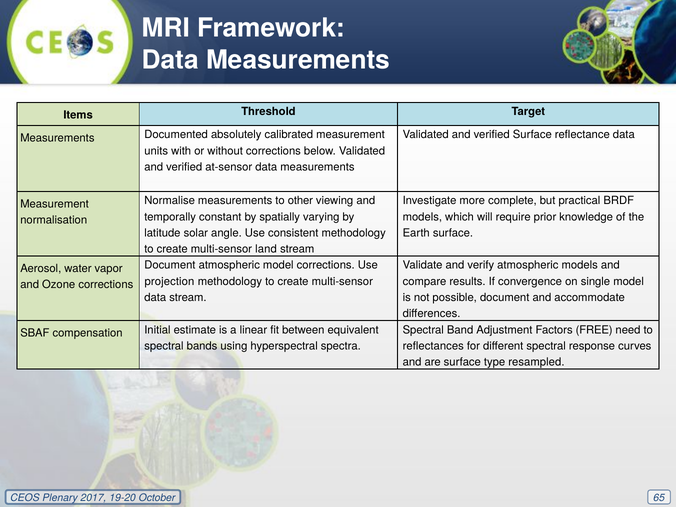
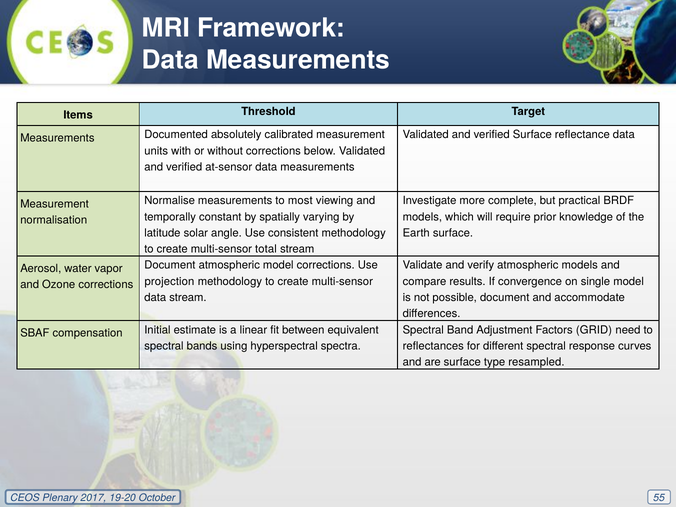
other: other -> most (300, 201)
land: land -> total (266, 249)
FREE: FREE -> GRID (594, 330)
65: 65 -> 55 (659, 498)
